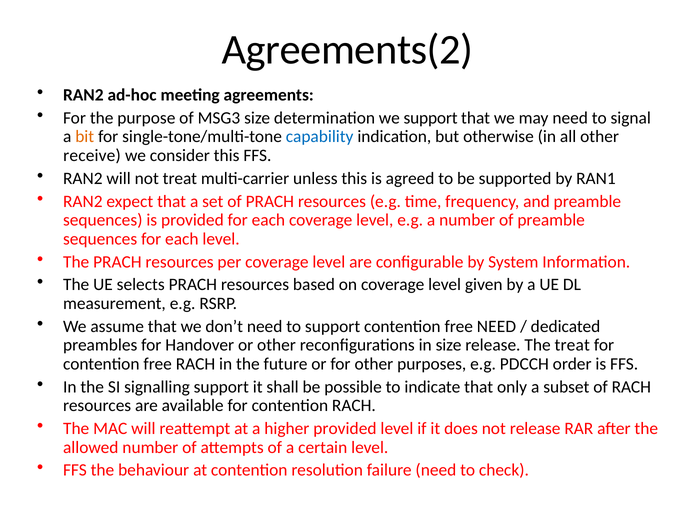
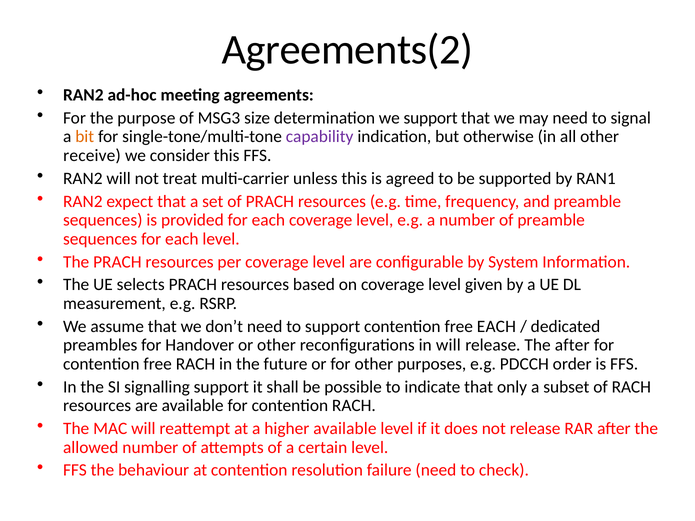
capability colour: blue -> purple (320, 137)
free NEED: NEED -> EACH (496, 327)
in size: size -> will (448, 345)
The treat: treat -> after (572, 345)
higher provided: provided -> available (345, 429)
